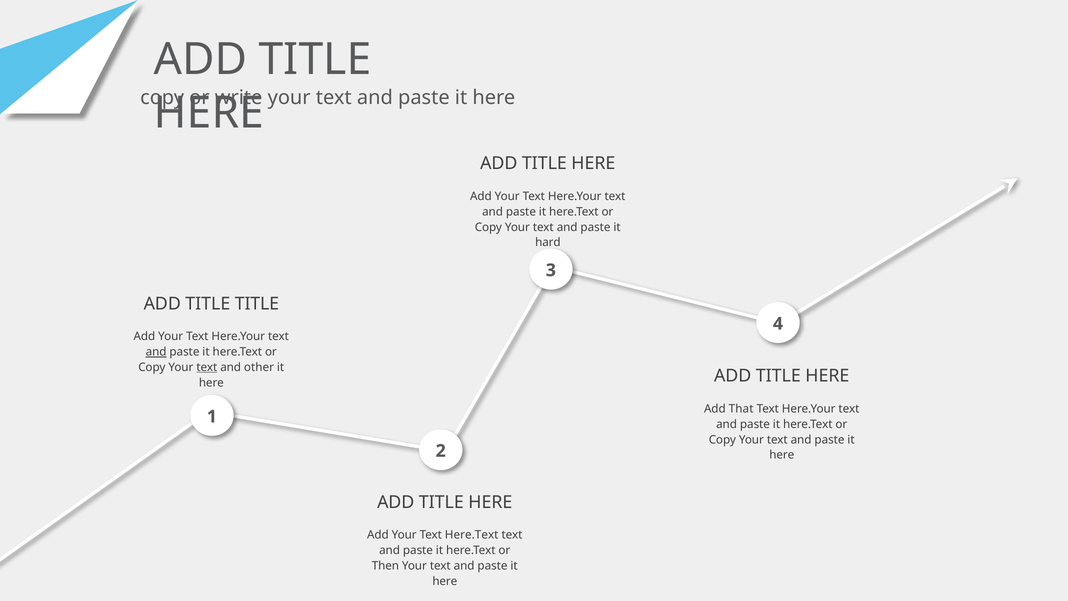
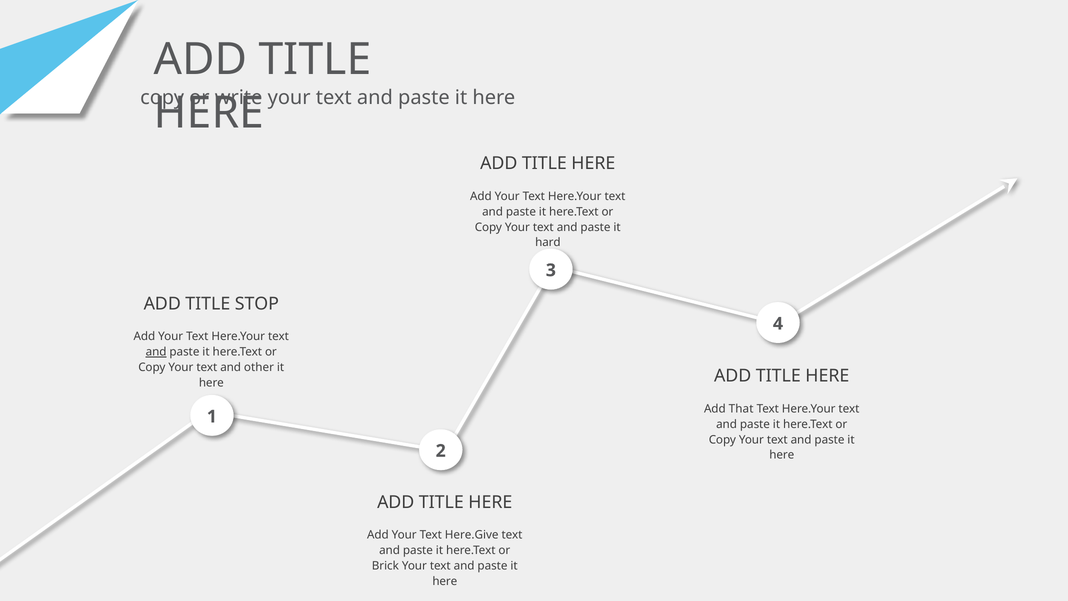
TITLE TITLE: TITLE -> STOP (257, 304)
text underline: present -> none (207, 367)
Text Here.Text: Here.Text -> Here.Give (472, 535)
Then: Then -> Brick (385, 566)
